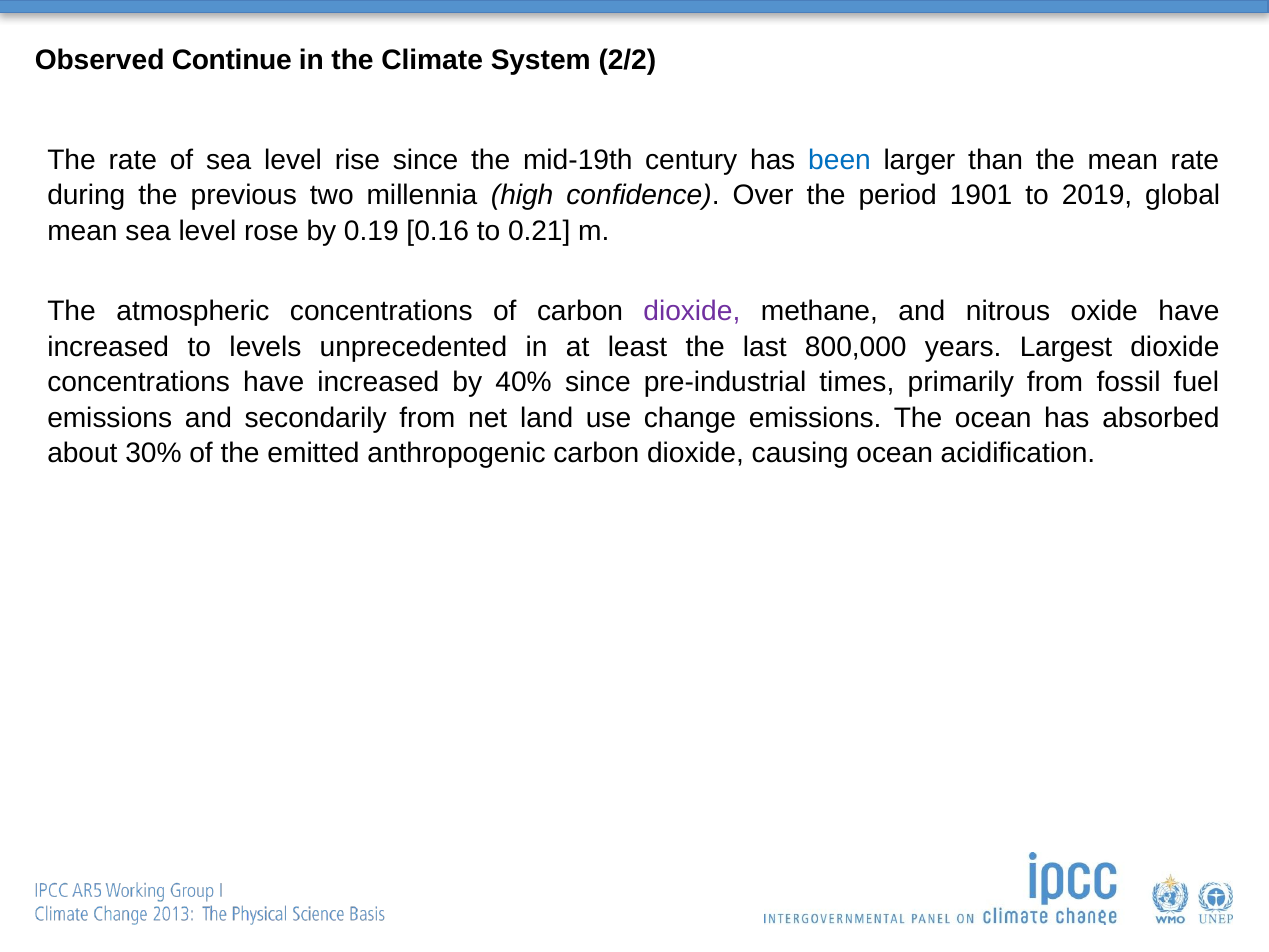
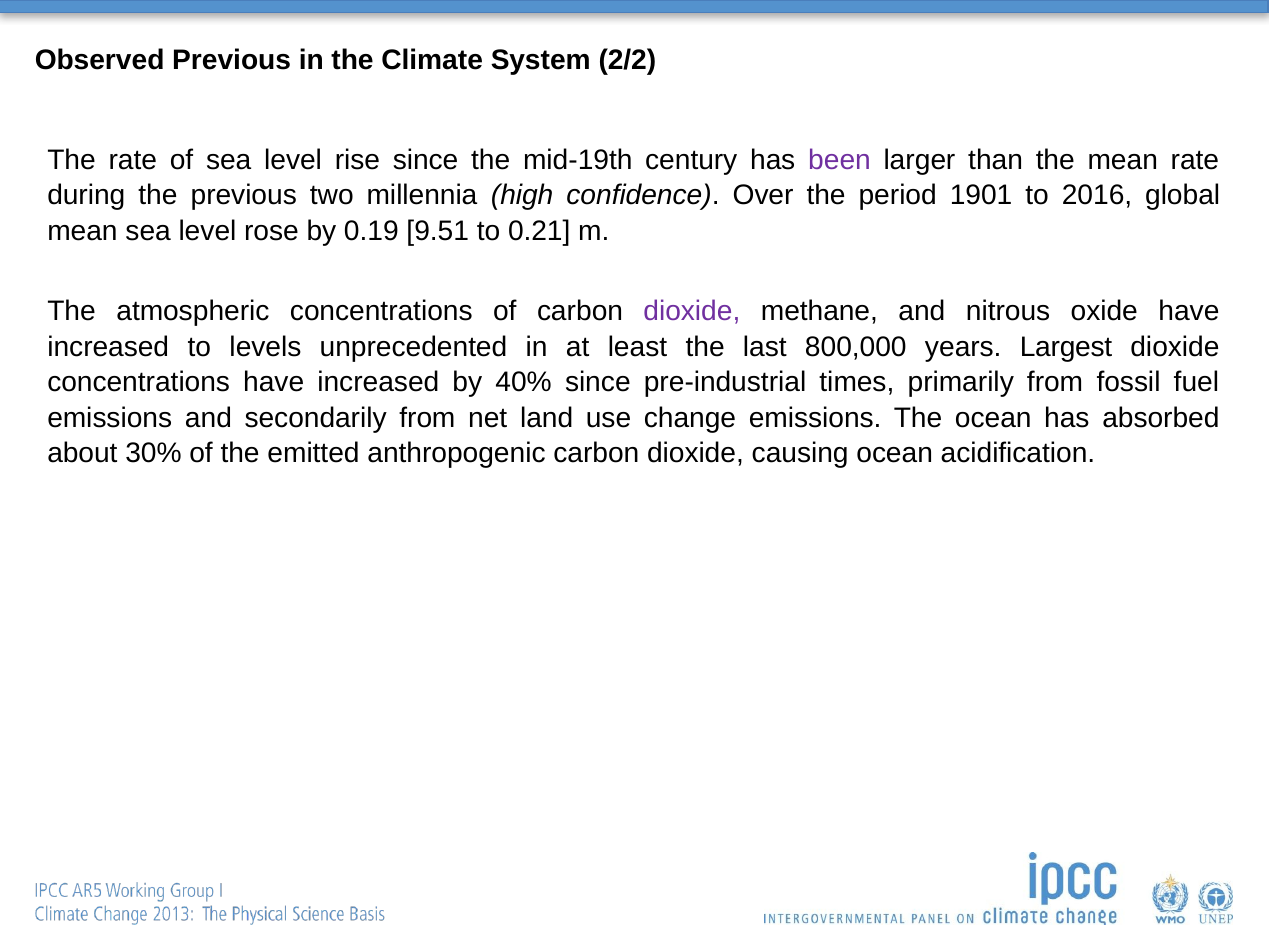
Observed Continue: Continue -> Previous (232, 60)
been colour: blue -> purple (840, 160)
2019: 2019 -> 2016 (1097, 195)
0.16: 0.16 -> 9.51 (438, 231)
